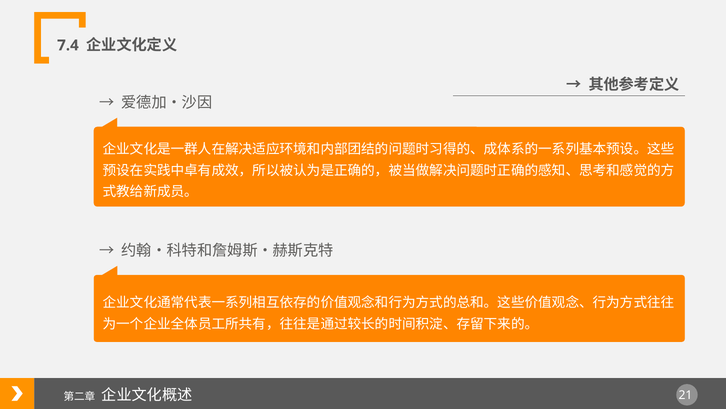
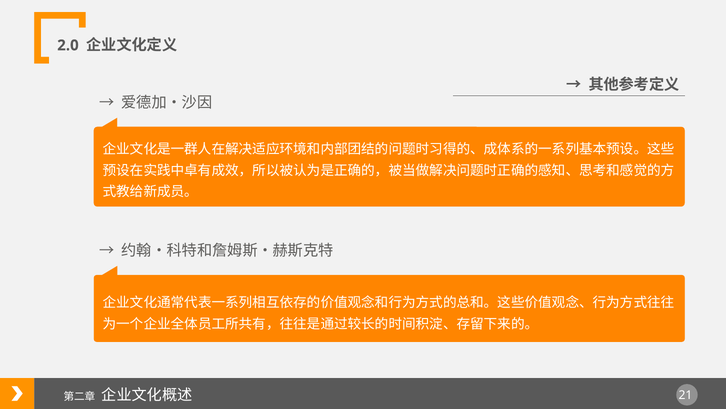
7.4: 7.4 -> 2.0 (68, 45)
